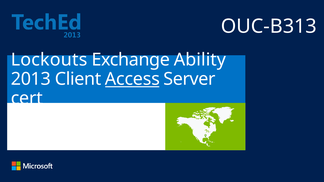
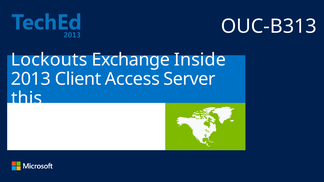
Ability: Ability -> Inside (200, 60)
Access underline: present -> none (132, 79)
cert: cert -> this (27, 98)
